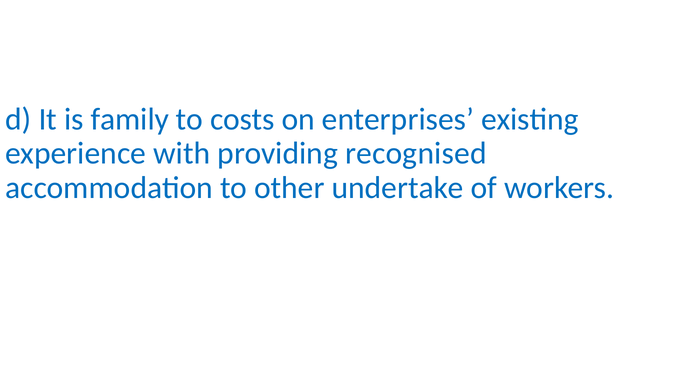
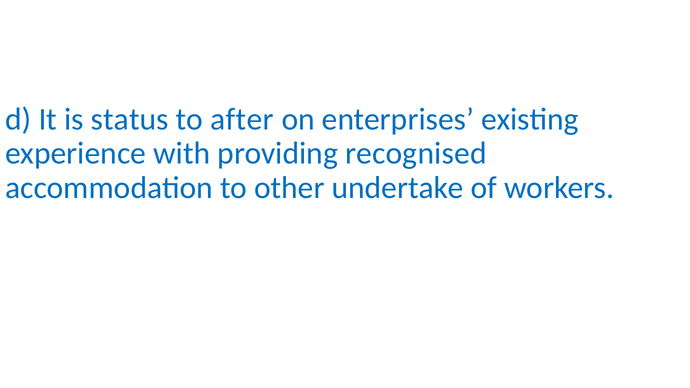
family: family -> status (130, 119)
costs: costs -> after (242, 119)
